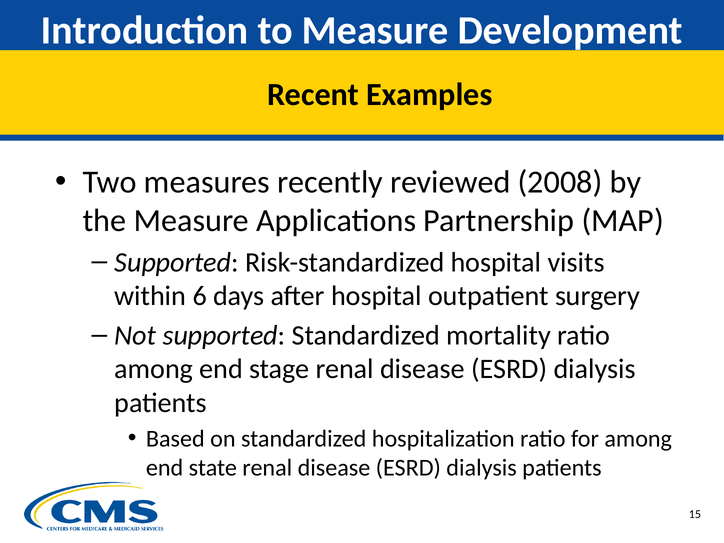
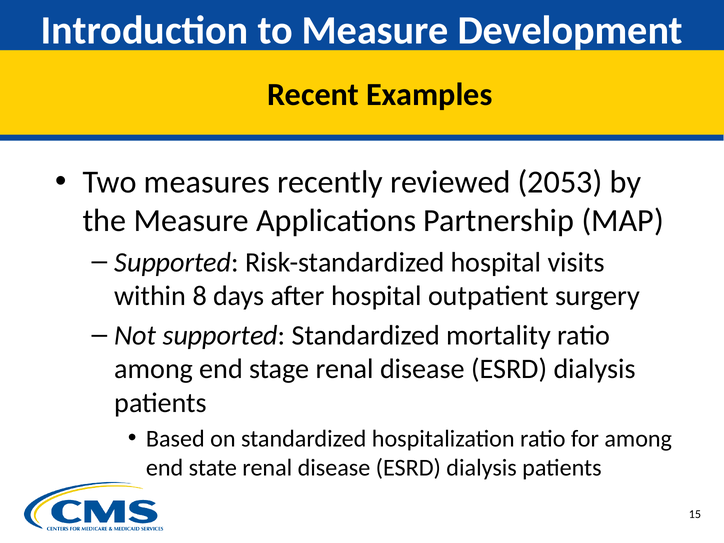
2008: 2008 -> 2053 (560, 182)
6: 6 -> 8 (200, 296)
